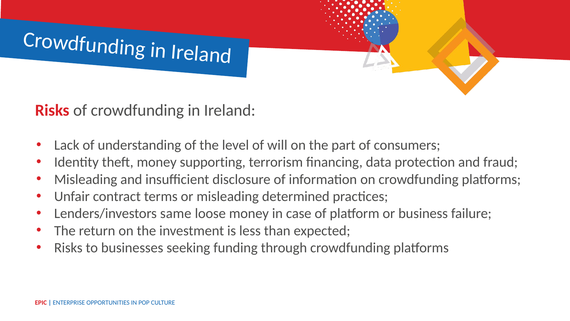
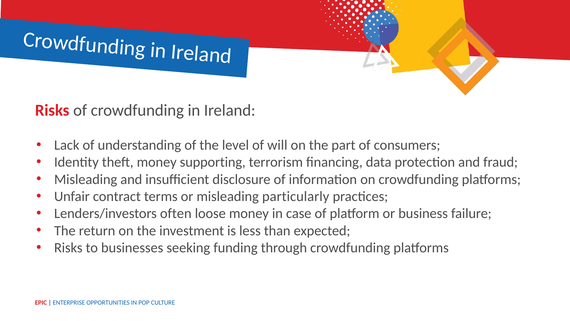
determined: determined -> particularly (296, 196)
same: same -> often (176, 213)
